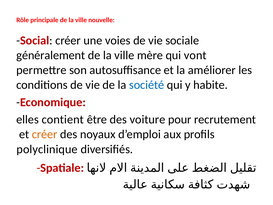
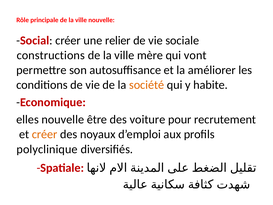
voies: voies -> relier (118, 40)
généralement: généralement -> constructions (51, 55)
société colour: blue -> orange (147, 85)
elles contient: contient -> nouvelle (63, 119)
